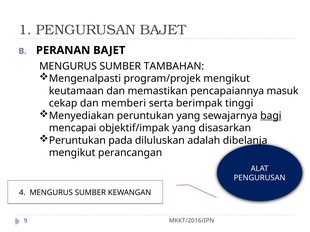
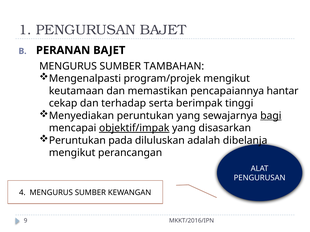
masuk: masuk -> hantar (283, 91)
memberi: memberi -> terhadap (124, 103)
objektif/impak underline: none -> present (134, 128)
